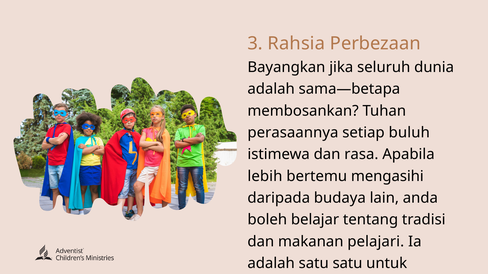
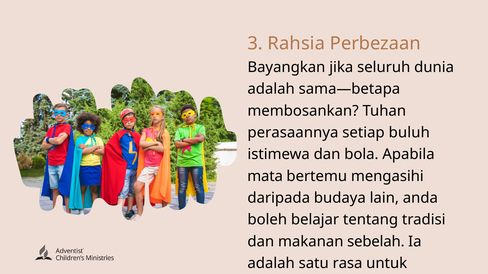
dan rasa: rasa -> bola (361, 155)
lebih: lebih -> mata (265, 176)
pelajari: pelajari -> sebelah (376, 242)
satu satu: satu -> rasa (347, 264)
